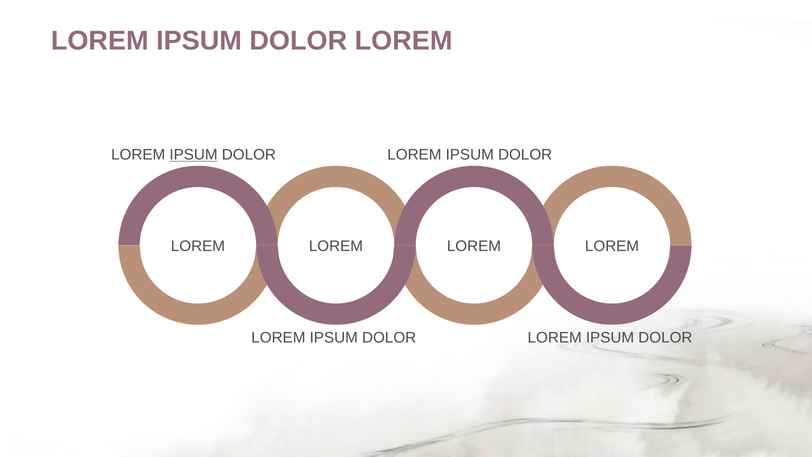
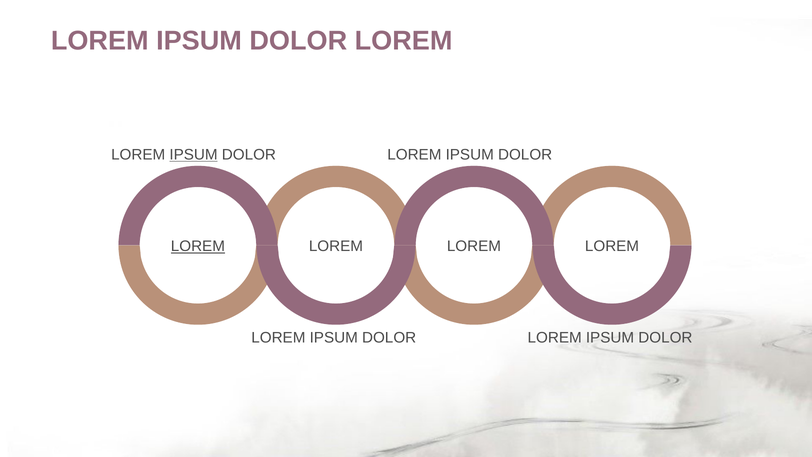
LOREM underline: none -> present (198, 246)
